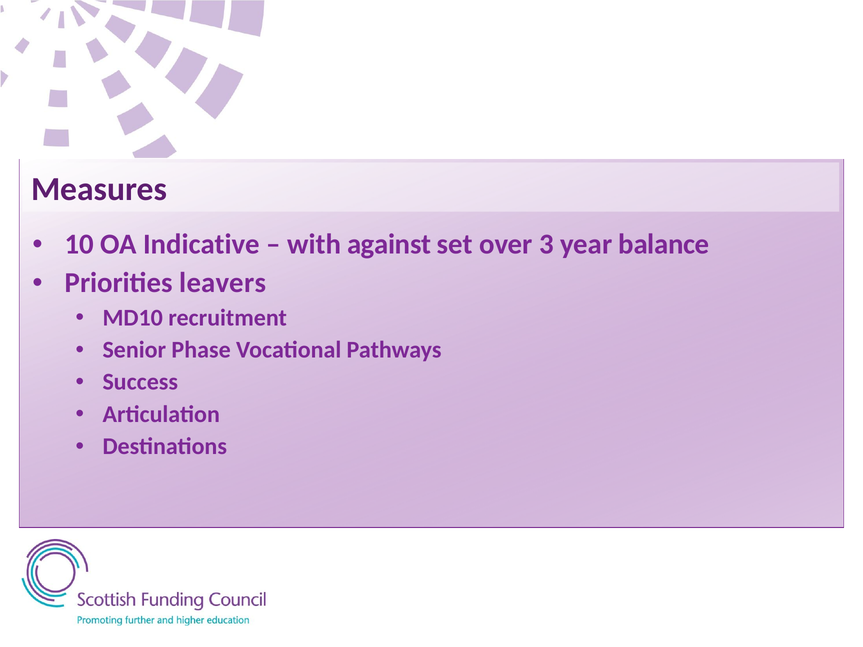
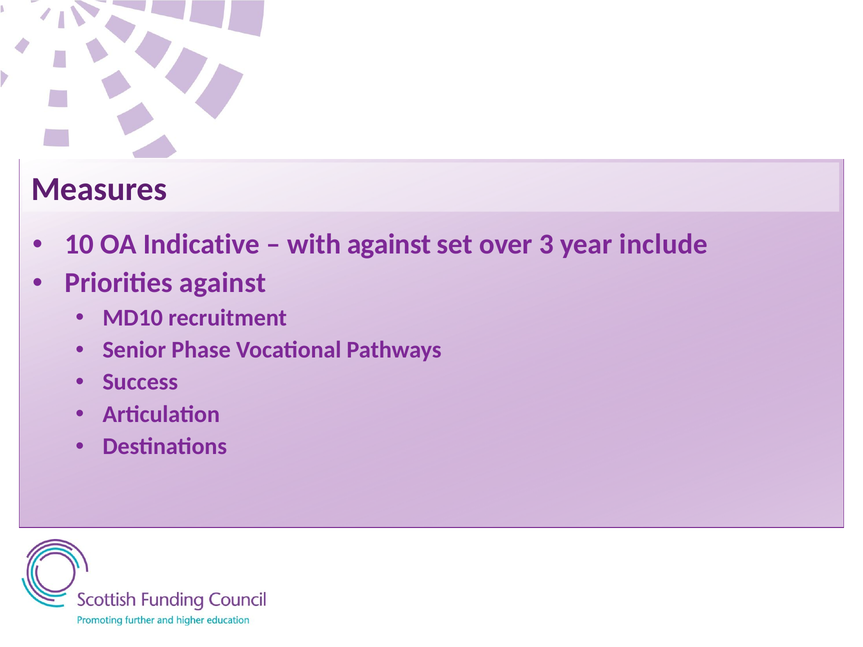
balance: balance -> include (664, 245)
Priorities leavers: leavers -> against (223, 283)
